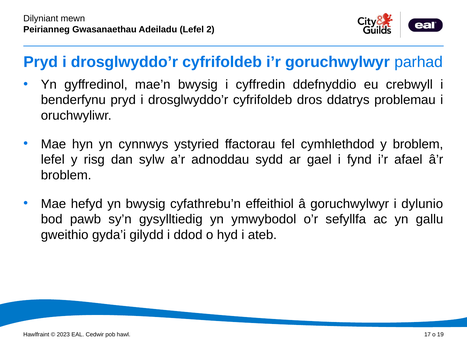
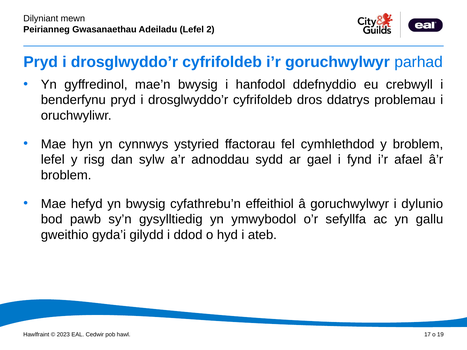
cyffredin: cyffredin -> hanfodol (261, 85)
